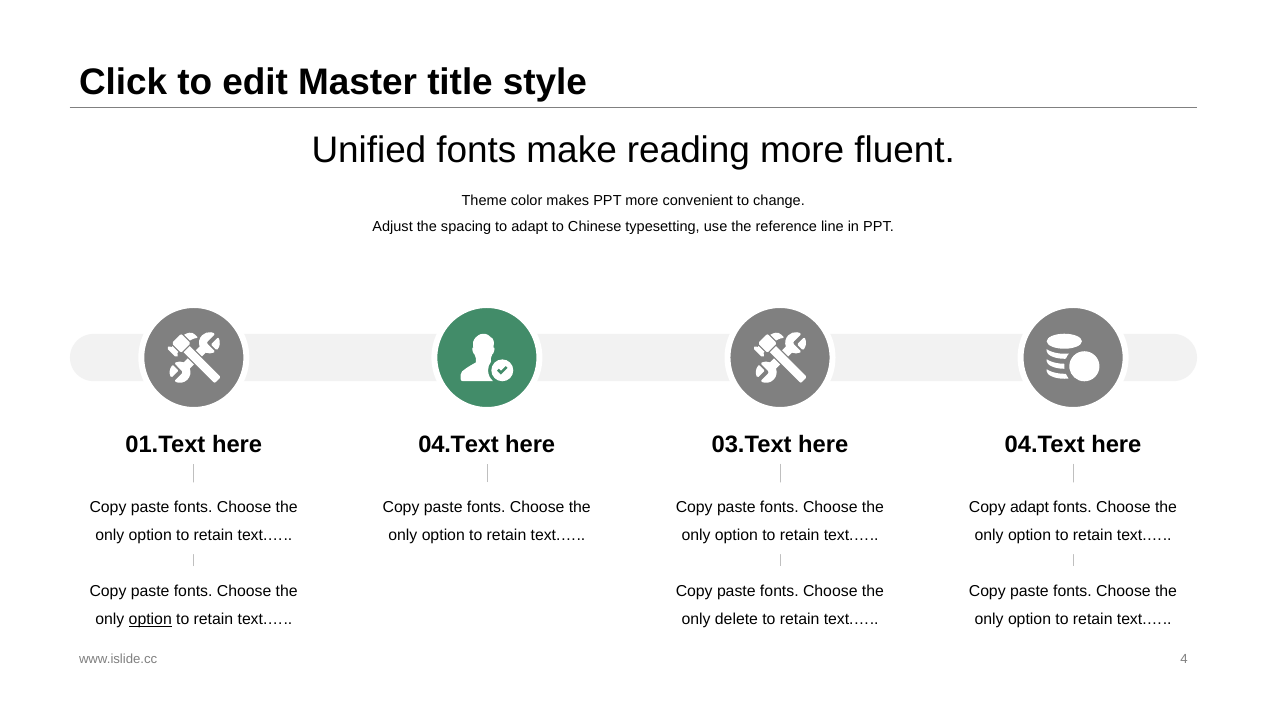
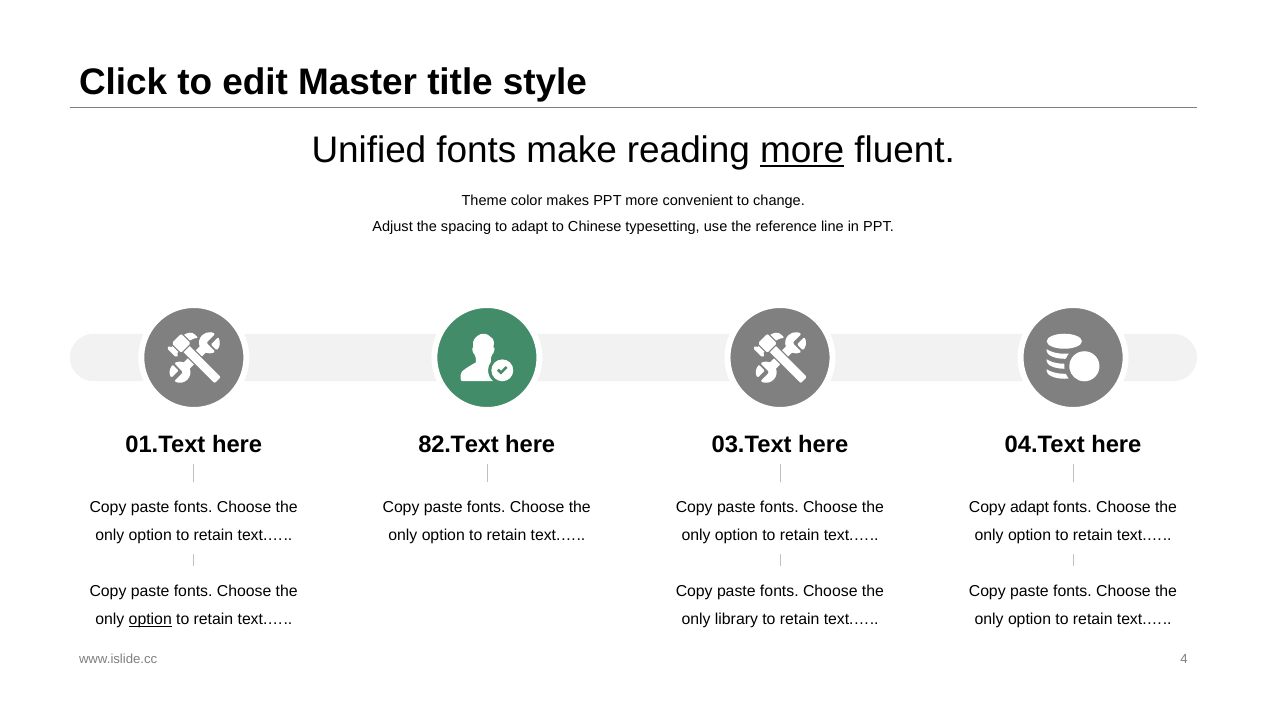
more underline: none -> present (802, 150)
01.Text here 04.Text: 04.Text -> 82.Text (459, 445)
delete: delete -> library (736, 620)
